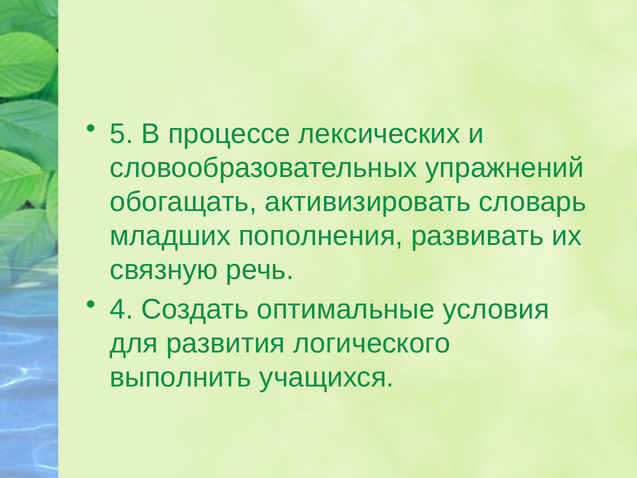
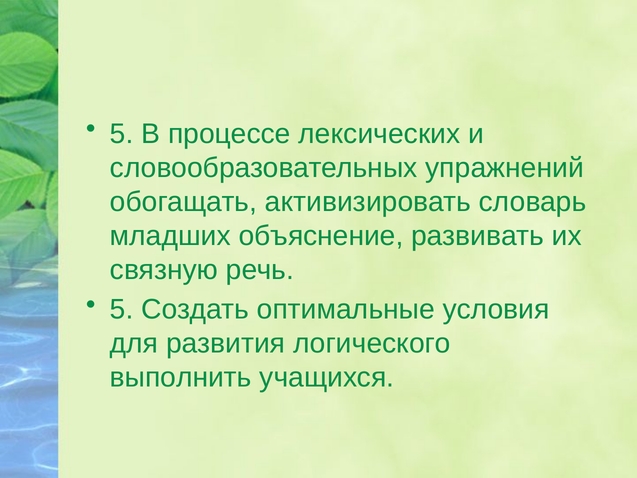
пополнения: пополнения -> объяснение (321, 236)
4: 4 -> 5 (122, 309)
